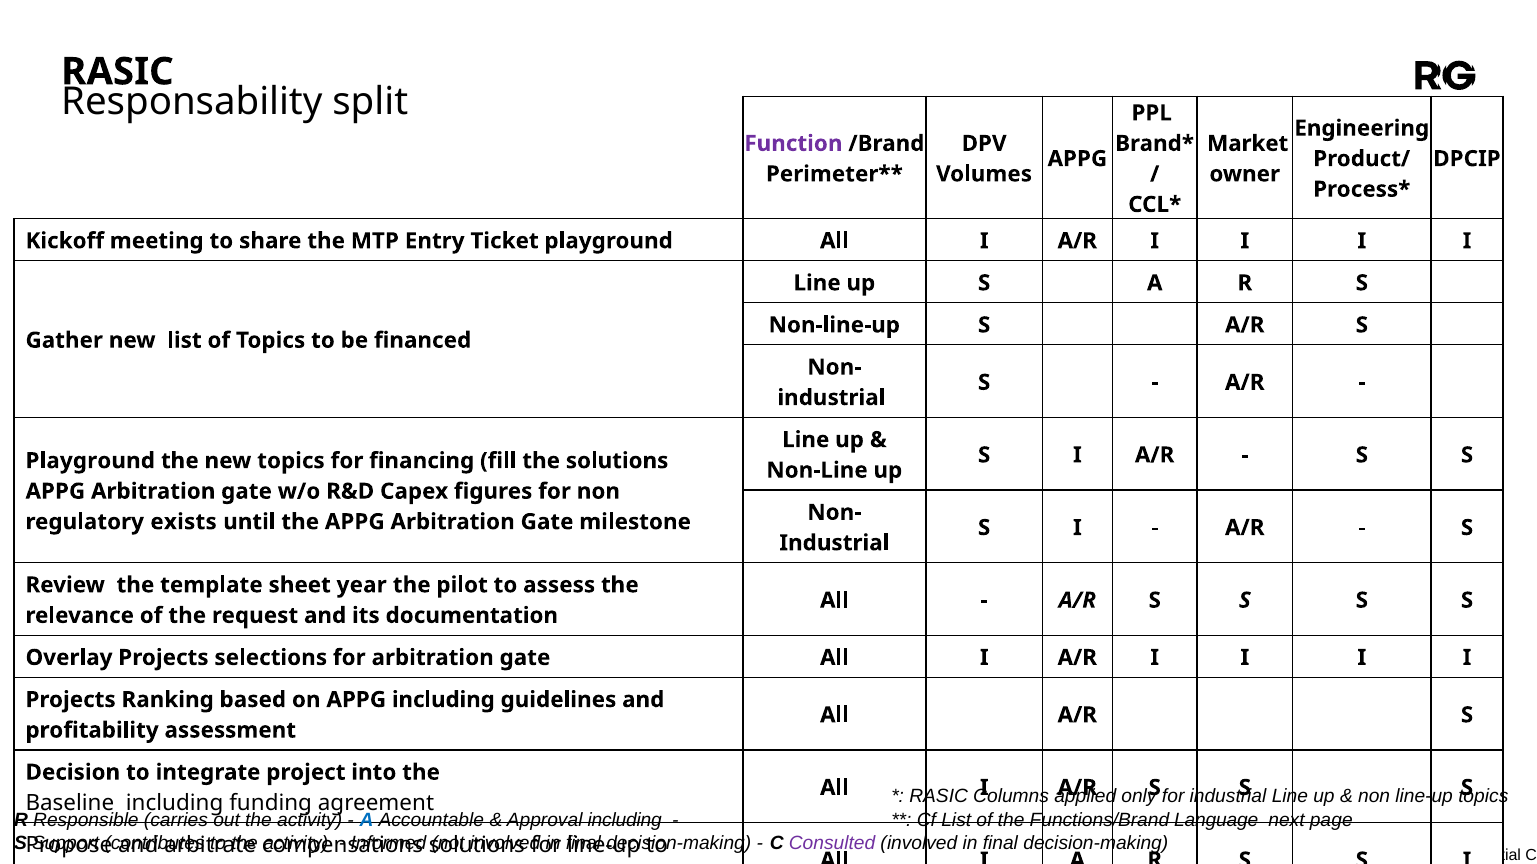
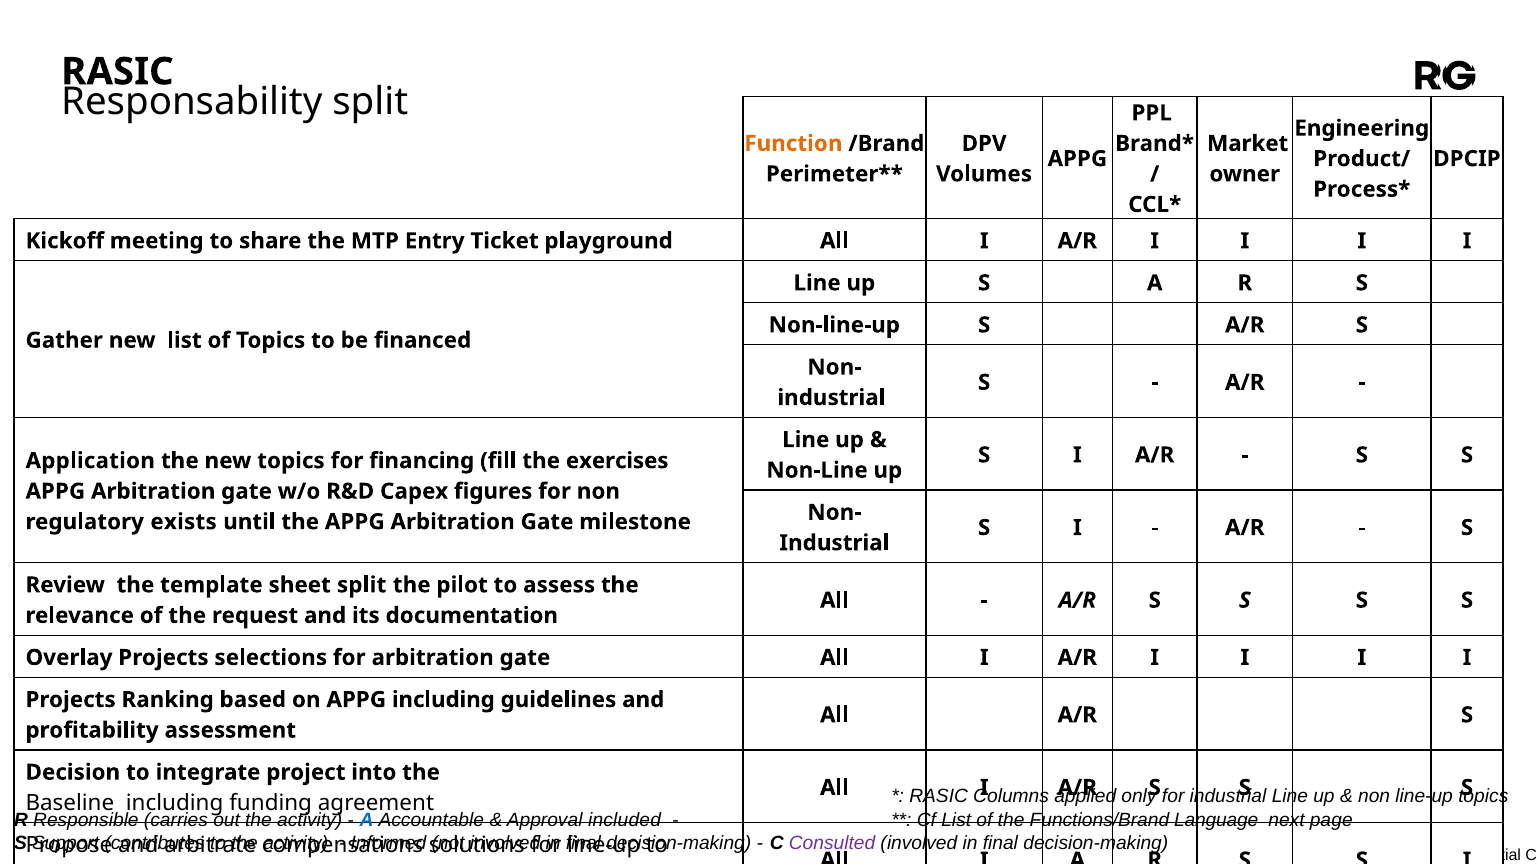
Function colour: purple -> orange (793, 144)
Playground: Playground -> Application (90, 461)
the solutions: solutions -> exercises (617, 461)
sheet year: year -> split (362, 585)
Approval including: including -> included (625, 821)
